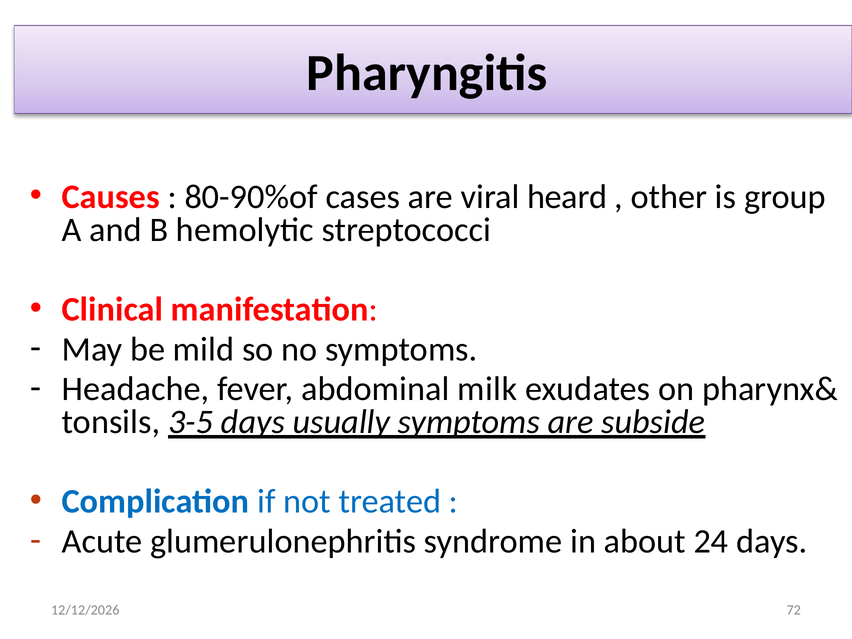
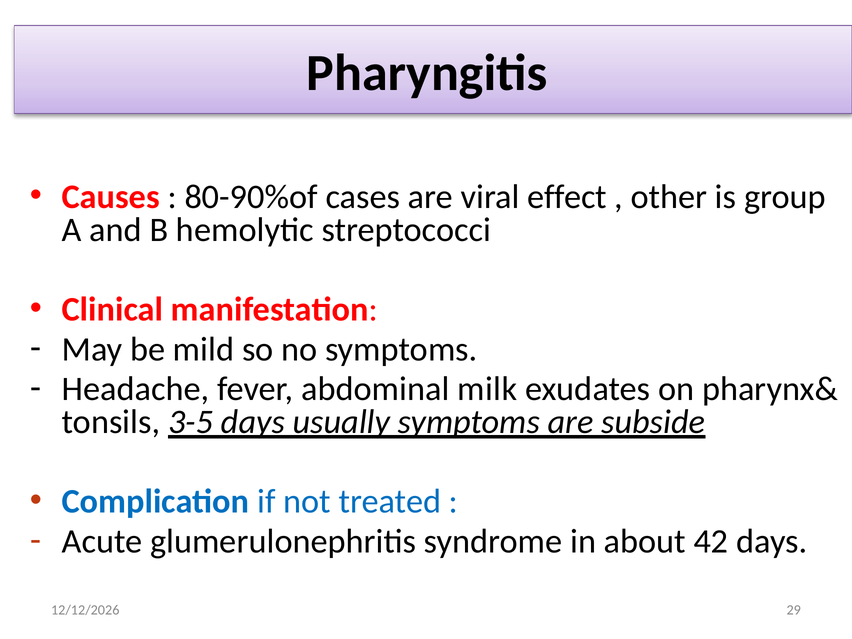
heard: heard -> effect (567, 197)
24: 24 -> 42 (711, 541)
72: 72 -> 29 (794, 610)
